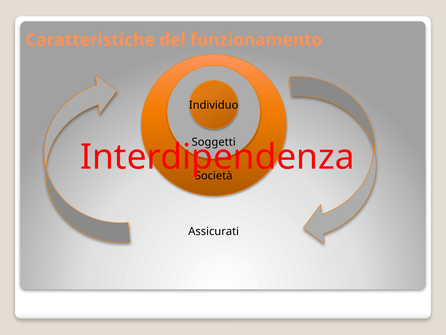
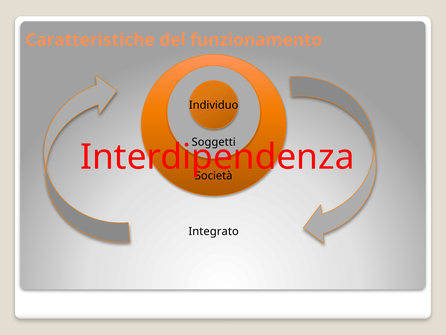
Assicurati: Assicurati -> Integrato (214, 231)
